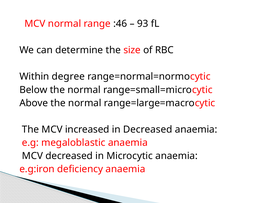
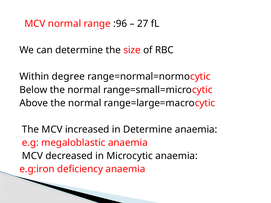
:46: :46 -> :96 (120, 24)
93: 93 -> 27 (143, 24)
in Decreased: Decreased -> Determine (148, 130)
